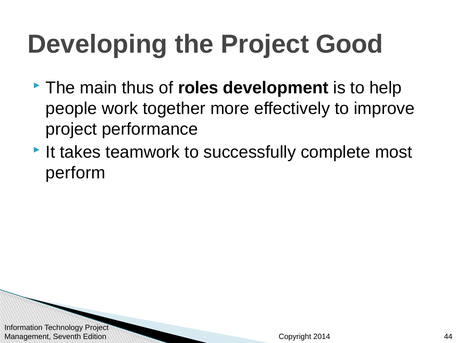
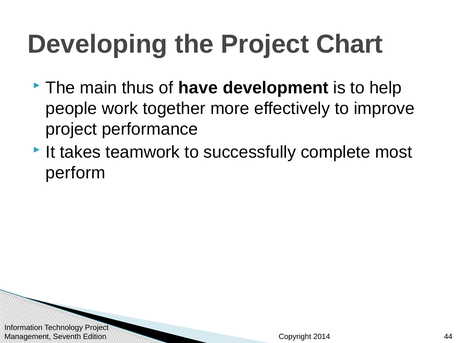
Good: Good -> Chart (349, 44)
roles: roles -> have (198, 88)
